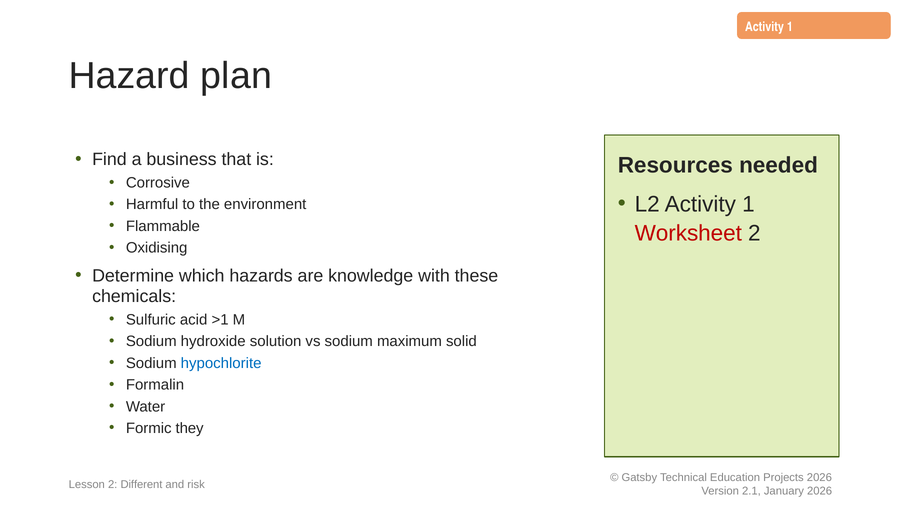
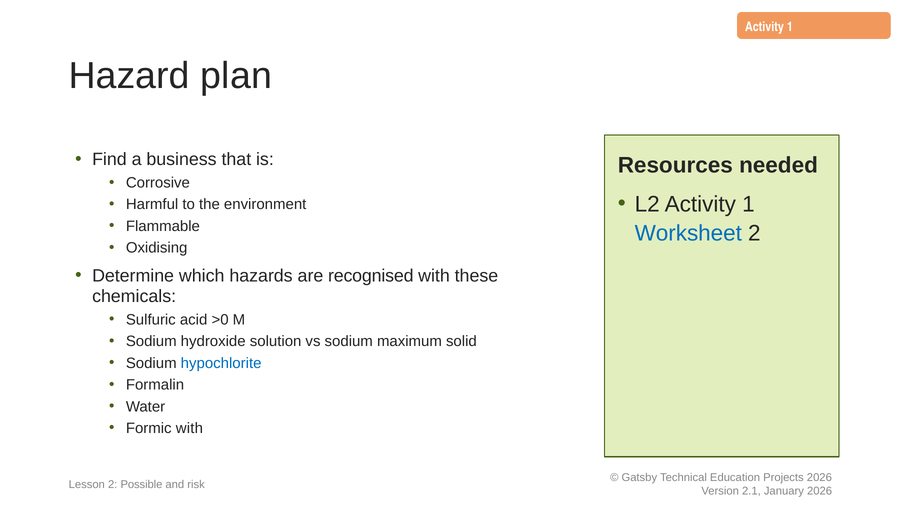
Worksheet colour: red -> blue (688, 233)
knowledge: knowledge -> recognised (371, 276)
>1: >1 -> >0 (220, 320)
Formic they: they -> with (189, 428)
Different: Different -> Possible (141, 485)
